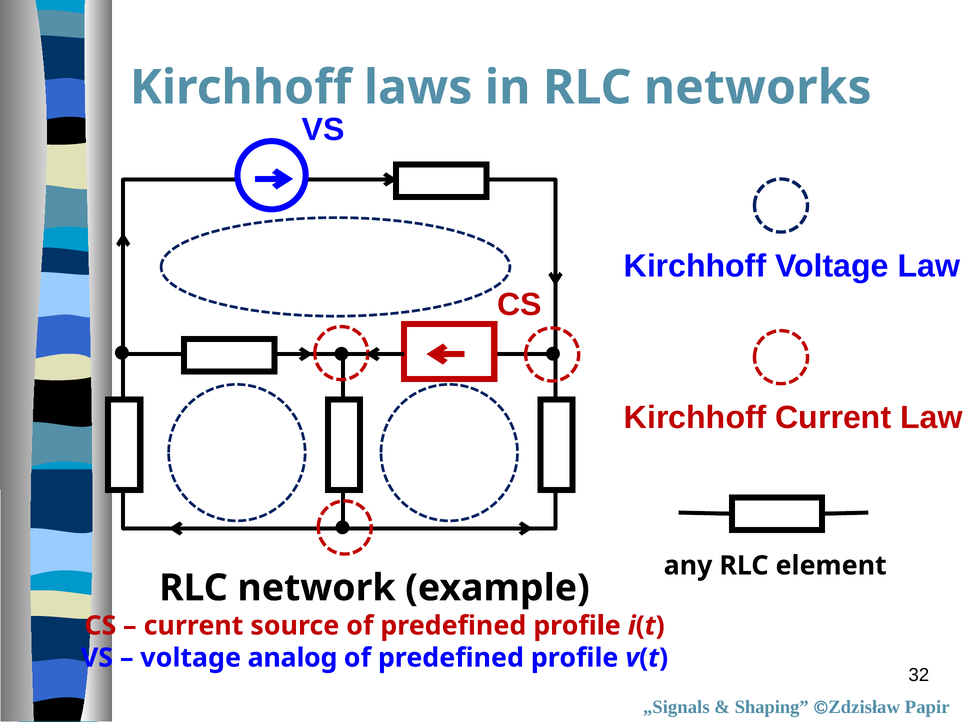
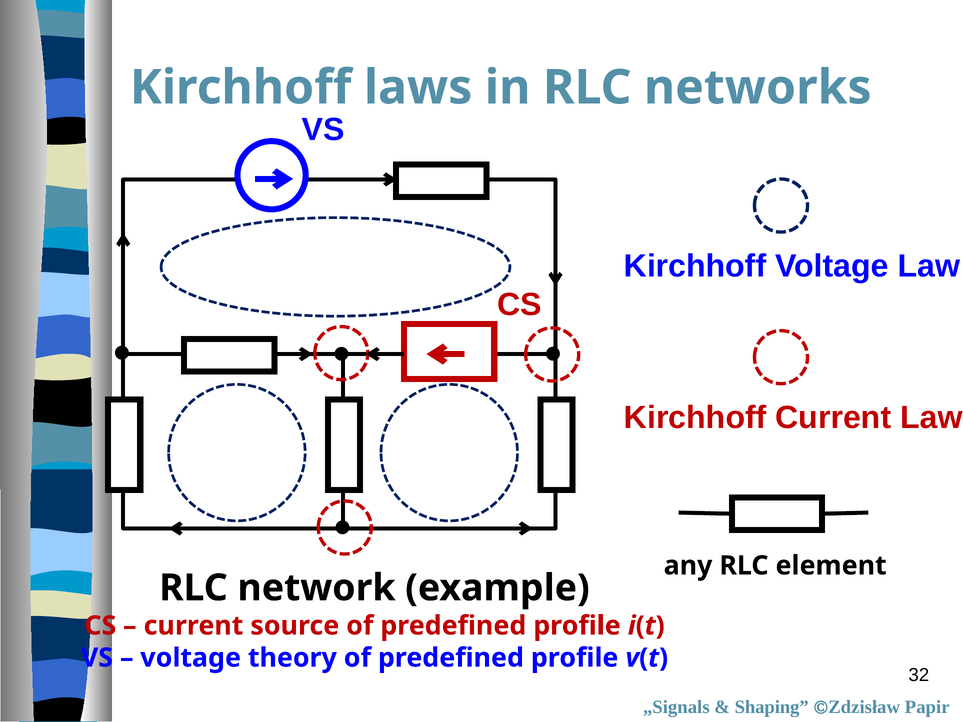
analog: analog -> theory (292, 658)
